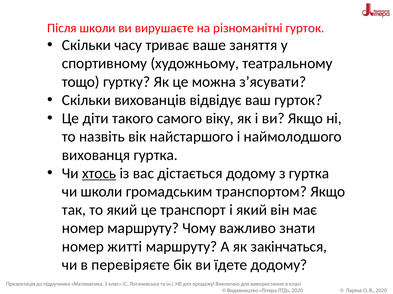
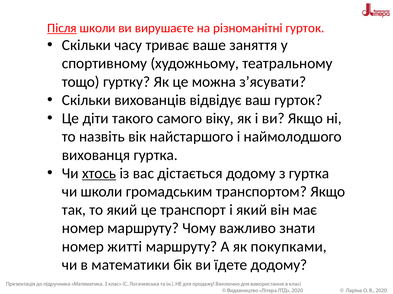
Після underline: none -> present (62, 28)
закінчаться: закінчаться -> покупками (289, 247)
перевіряєте: перевіряєте -> математики (131, 265)
